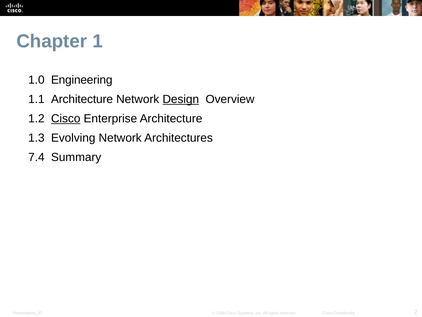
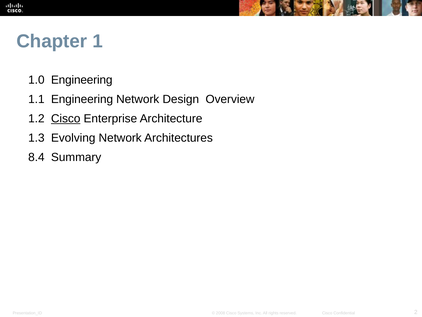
1.1 Architecture: Architecture -> Engineering (82, 99)
Design underline: present -> none (181, 99)
7.4: 7.4 -> 8.4 (36, 157)
